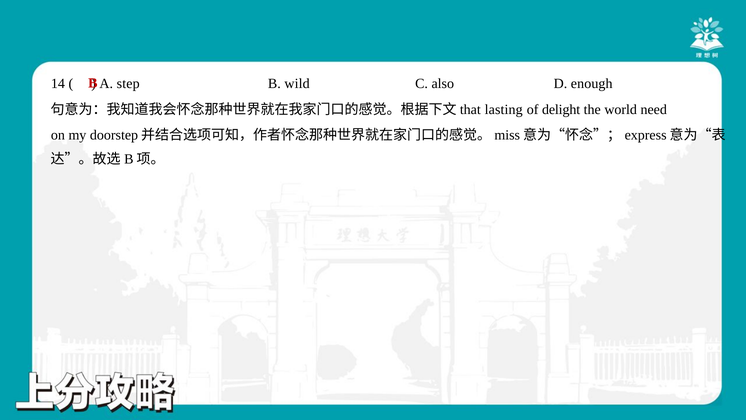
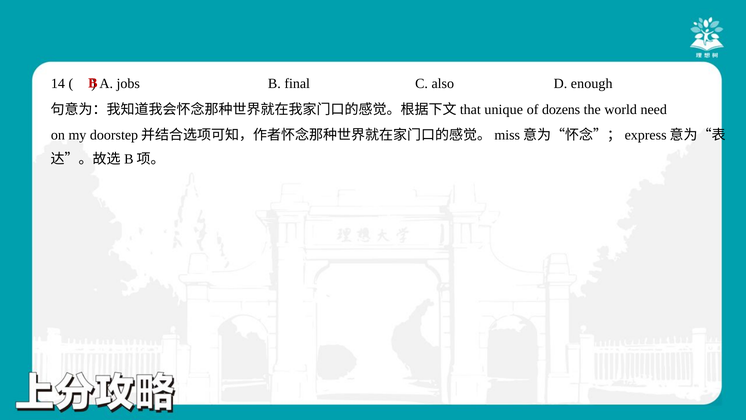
step: step -> jobs (128, 83)
wild: wild -> final (297, 83)
lasting: lasting -> unique (504, 109)
delight: delight -> dozens (561, 109)
